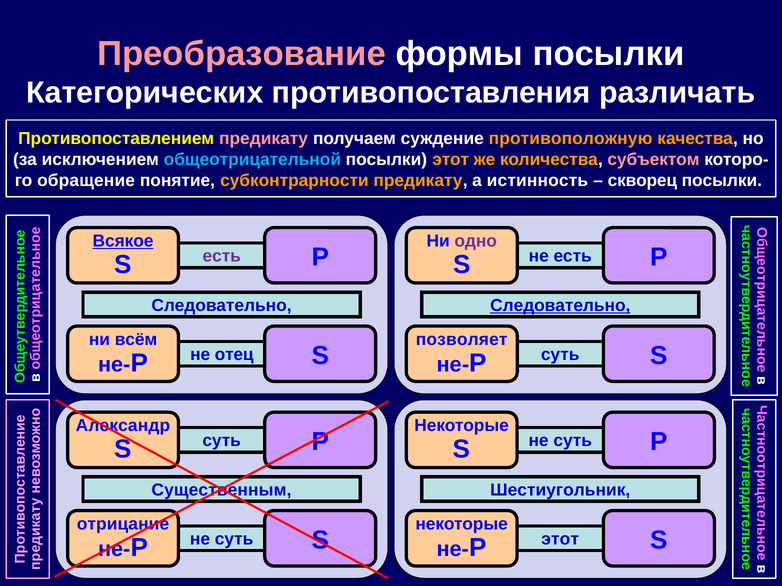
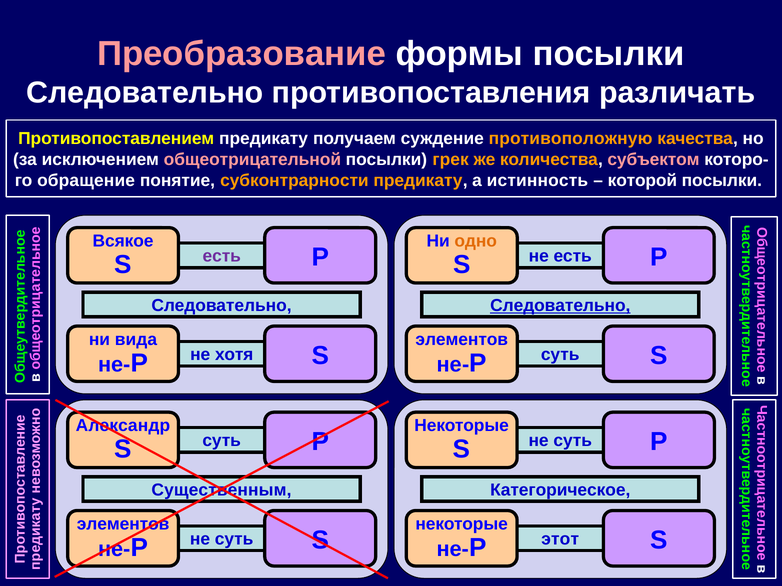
Категорических: Категорических -> Следовательно (145, 93)
предикату colour: pink -> white (264, 139)
общеотрицательной colour: light blue -> pink (252, 160)
посылки этот: этот -> грек (451, 160)
скворец: скворец -> которой (642, 181)
Всякое underline: present -> none (123, 241)
одно colour: purple -> orange (476, 241)
всём: всём -> вида (136, 340)
позволяет: позволяет -> элементов (462, 340)
отец: отец -> хотя (234, 355)
Шестиугольник: Шестиугольник -> Категорическое (560, 490)
отрицание: отрицание -> элементов (123, 525)
